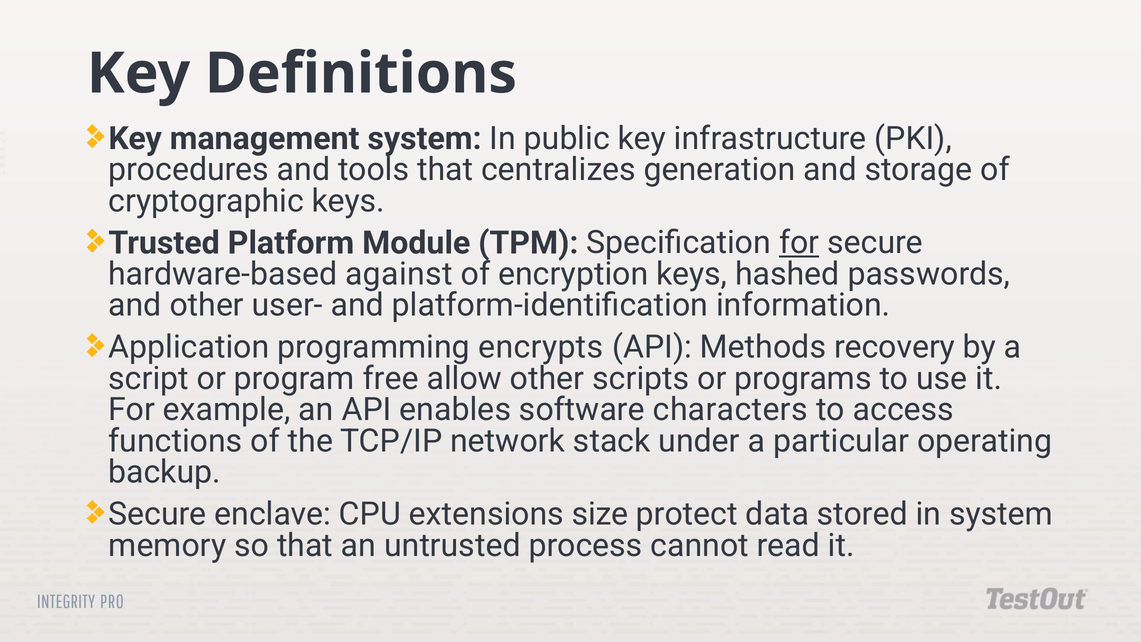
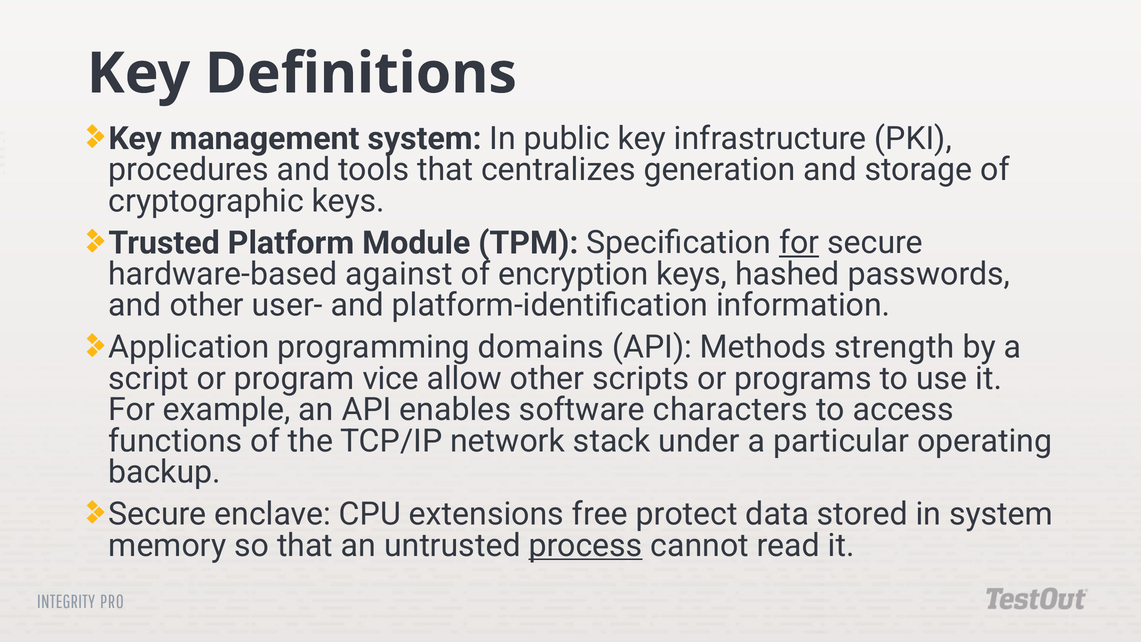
encrypts: encrypts -> domains (541, 347)
recovery: recovery -> strength (894, 347)
free: free -> vice (391, 378)
size: size -> free (600, 514)
process underline: none -> present (586, 545)
